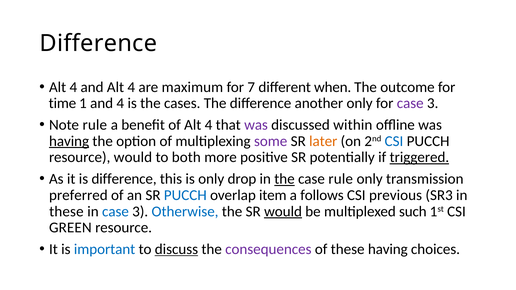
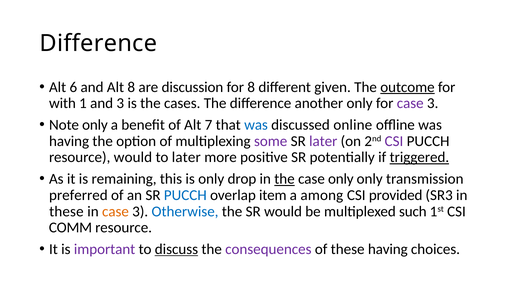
4: 4 -> 6 (73, 87)
and Alt 4: 4 -> 8 (131, 87)
maximum: maximum -> discussion (192, 87)
for 7: 7 -> 8 (251, 87)
when: when -> given (333, 87)
outcome underline: none -> present (407, 87)
time: time -> with (62, 103)
and 4: 4 -> 3 (120, 103)
Note rule: rule -> only (95, 125)
of Alt 4: 4 -> 7 (209, 125)
was colour: purple -> blue (256, 125)
within: within -> online (353, 125)
having underline: present -> none (69, 141)
later colour: orange -> purple (323, 141)
CSI colour: blue -> purple (394, 141)
to both: both -> later (186, 157)
is difference: difference -> remaining (124, 179)
case rule: rule -> only (341, 179)
follows: follows -> among (322, 195)
previous: previous -> provided (396, 195)
case colour: blue -> orange (115, 212)
would underline: present -> none (283, 212)
GREEN: GREEN -> COMM (70, 228)
important colour: blue -> purple (105, 249)
